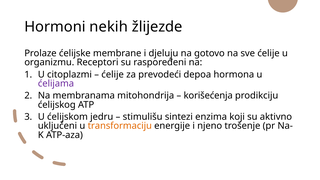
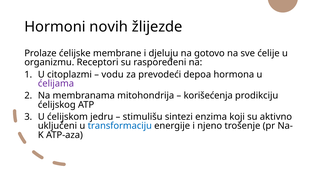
nekih: nekih -> novih (109, 27)
ćelije: ćelije -> vodu (113, 74)
transformaciju colour: orange -> blue (120, 126)
